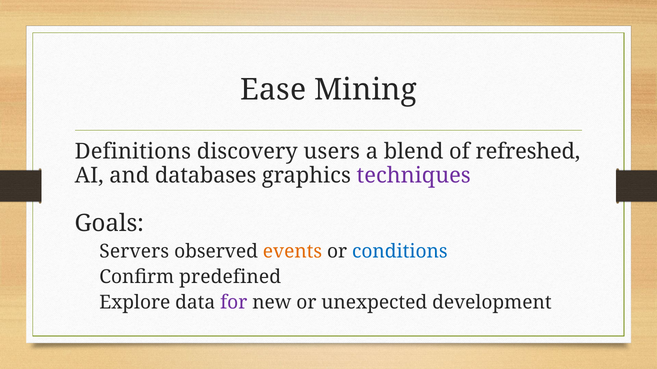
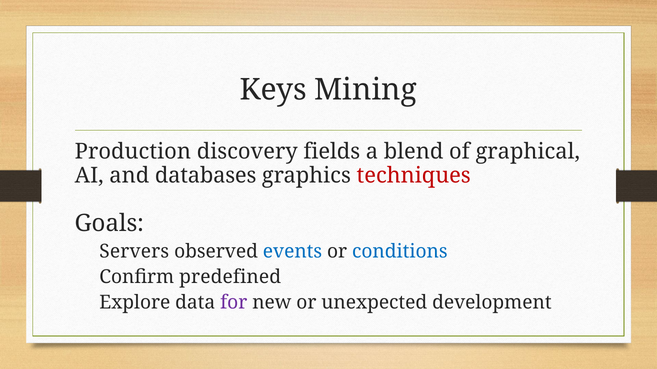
Ease: Ease -> Keys (273, 90)
Definitions: Definitions -> Production (133, 152)
users: users -> fields (332, 152)
refreshed: refreshed -> graphical (528, 152)
techniques colour: purple -> red (414, 176)
events colour: orange -> blue (292, 252)
